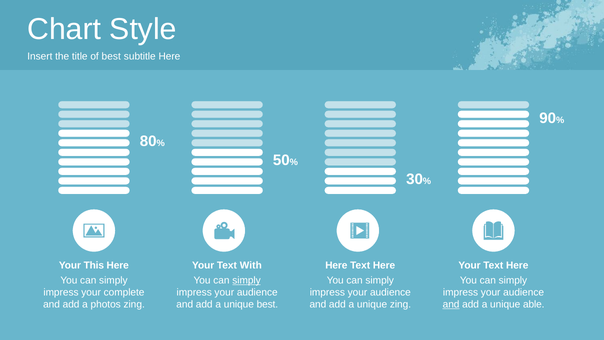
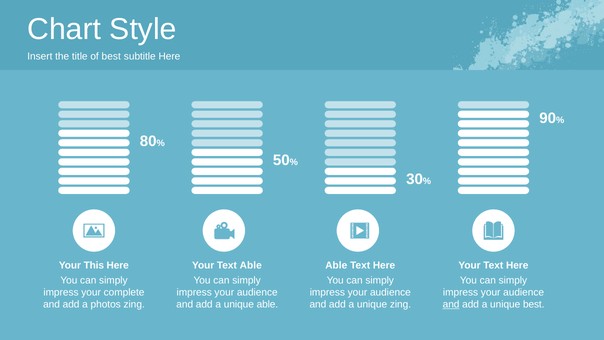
Text With: With -> Able (251, 265)
Here: Here -> Able (336, 265)
simply underline: present -> none (247, 280)
unique best: best -> able (267, 304)
unique able: able -> best (534, 304)
